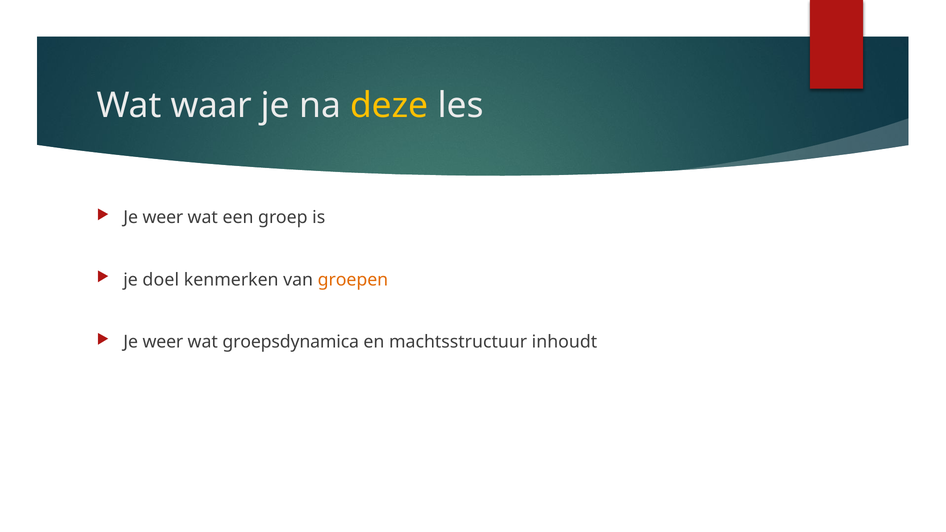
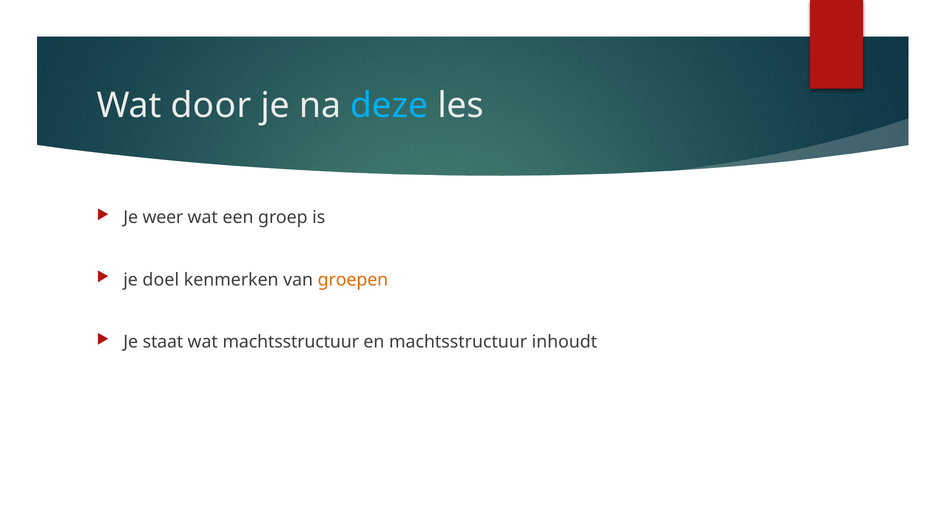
waar: waar -> door (211, 105)
deze colour: yellow -> light blue (389, 105)
weer: weer -> staat (163, 342)
wat groepsdynamica: groepsdynamica -> machtsstructuur (291, 342)
